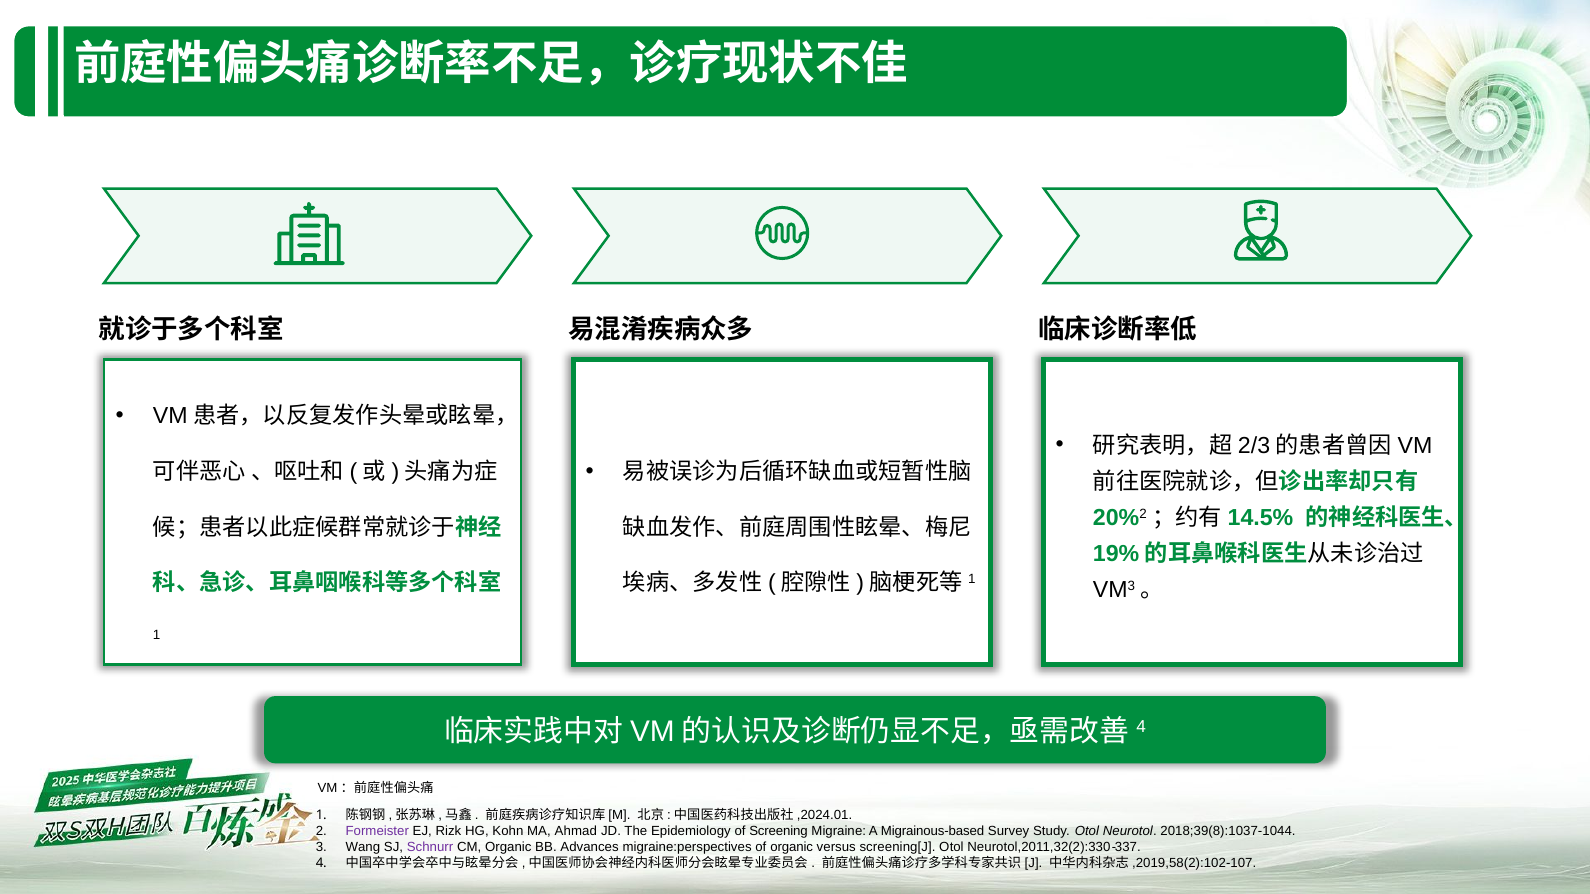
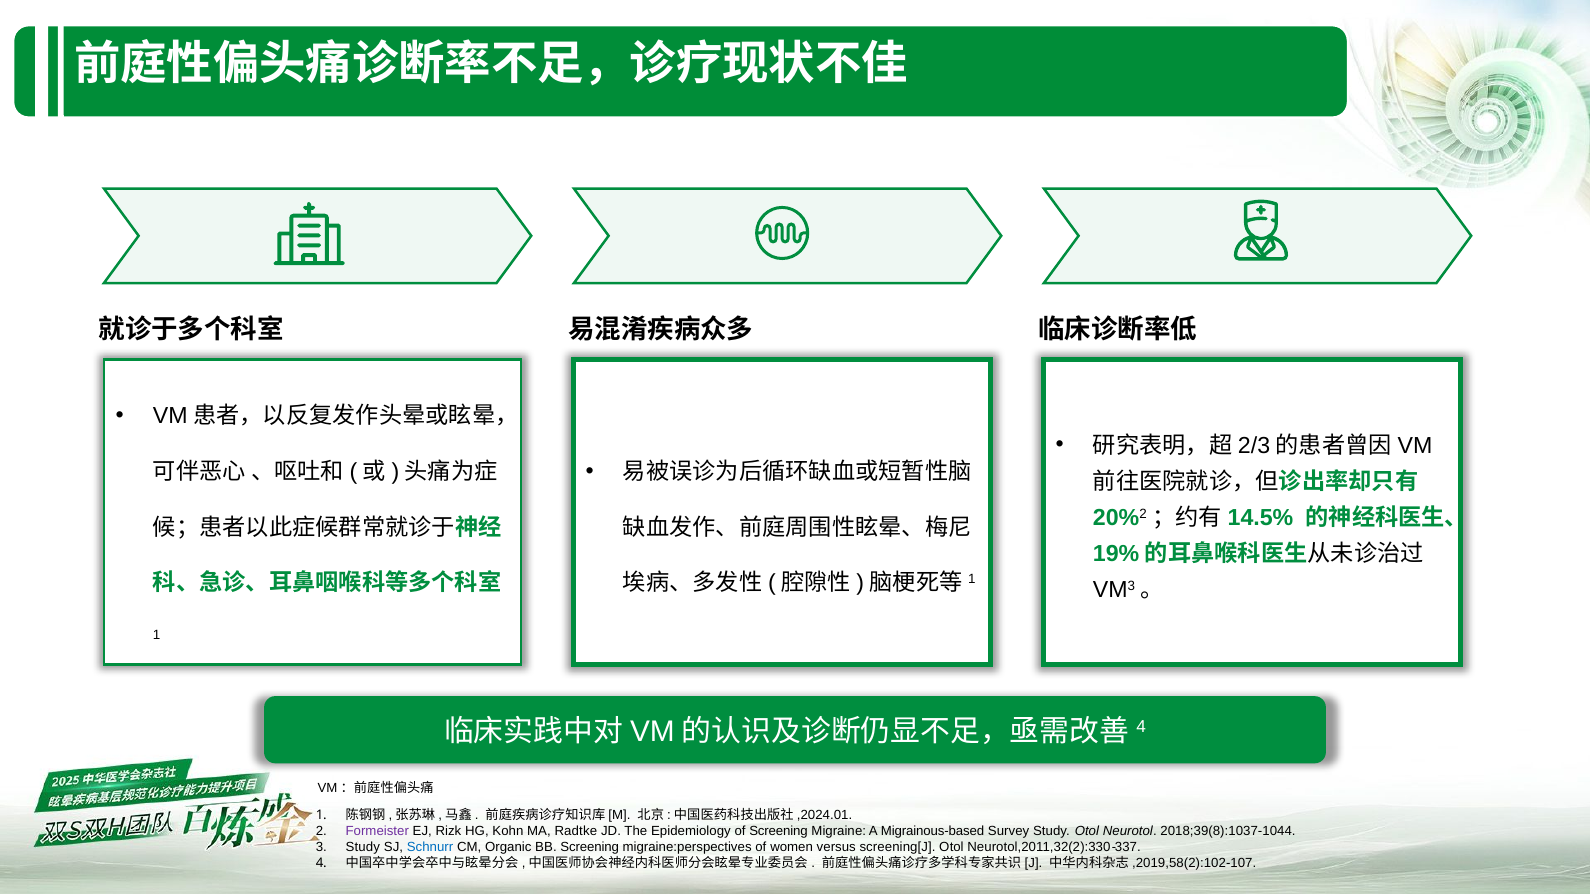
Ahmad: Ahmad -> Radtke (576, 831)
Wang: Wang -> Study (363, 847)
Schnurr colour: purple -> blue (430, 847)
BB Advances: Advances -> Screening (590, 847)
of organic: organic -> women (792, 847)
